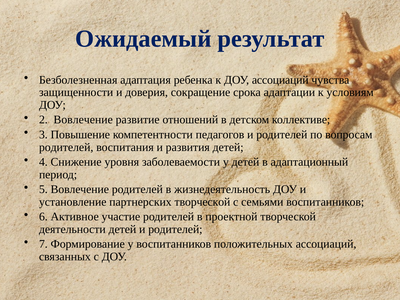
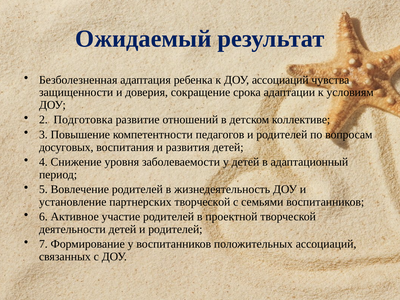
2 Вовлечение: Вовлечение -> Подготовка (83, 120)
родителей: родителей -> досуговых (66, 147)
